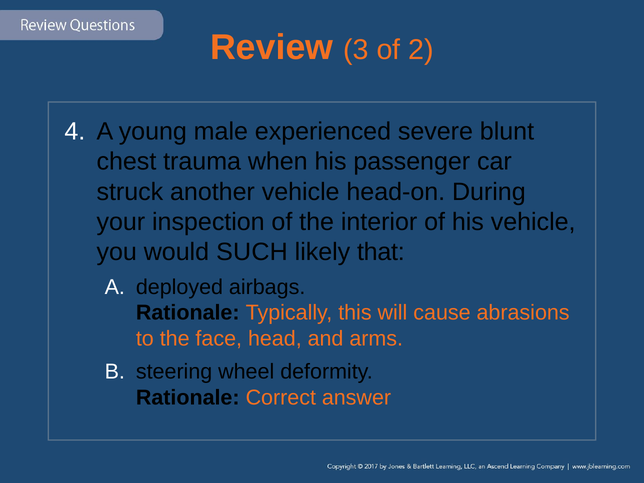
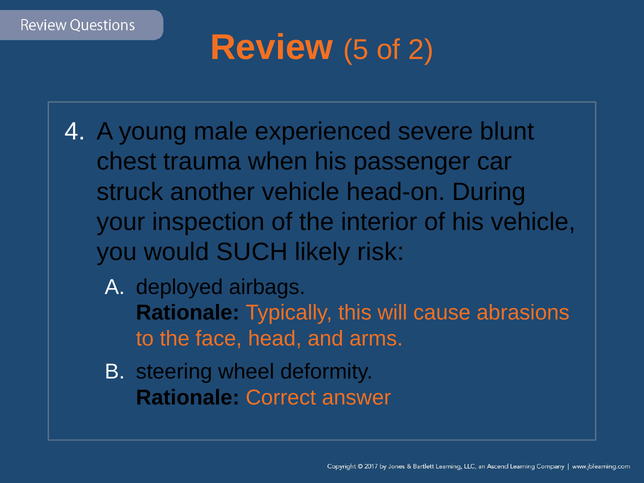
3: 3 -> 5 (356, 50)
that: that -> risk (381, 252)
